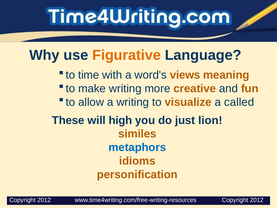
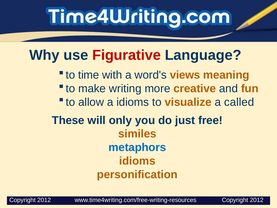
Figurative colour: orange -> red (127, 55)
a writing: writing -> idioms (133, 102)
high: high -> only (120, 120)
lion: lion -> free (210, 120)
